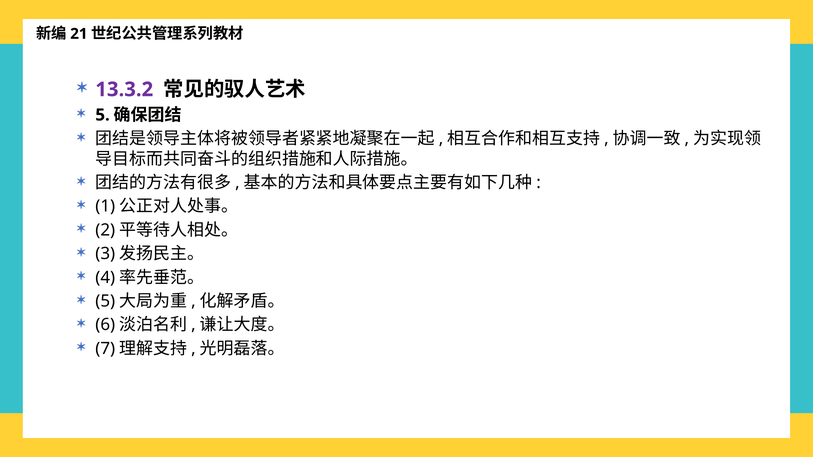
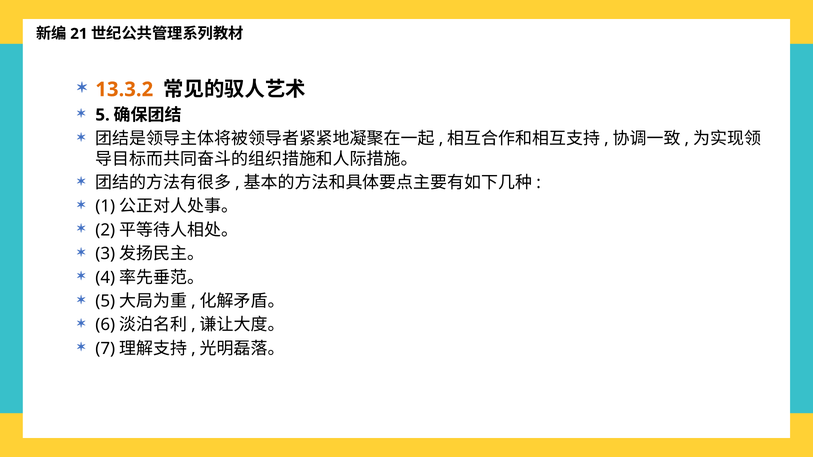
13.3.2 colour: purple -> orange (124, 90)
